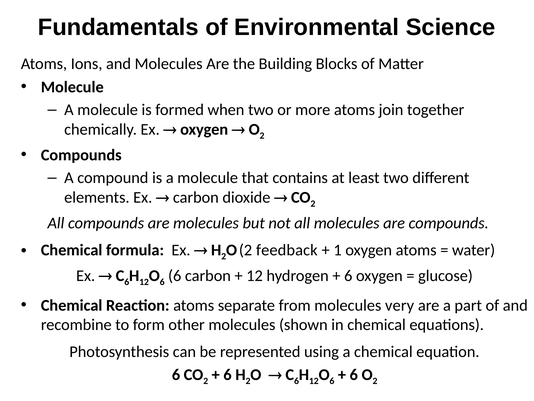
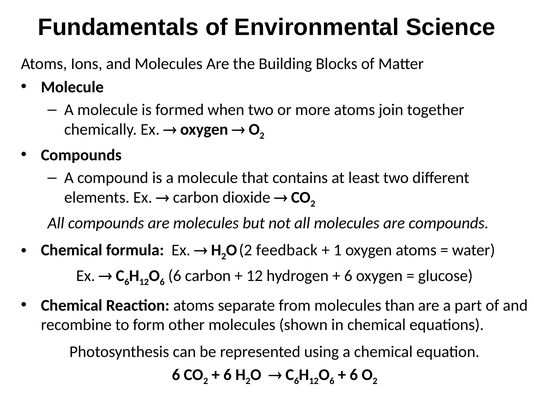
very: very -> than (400, 305)
